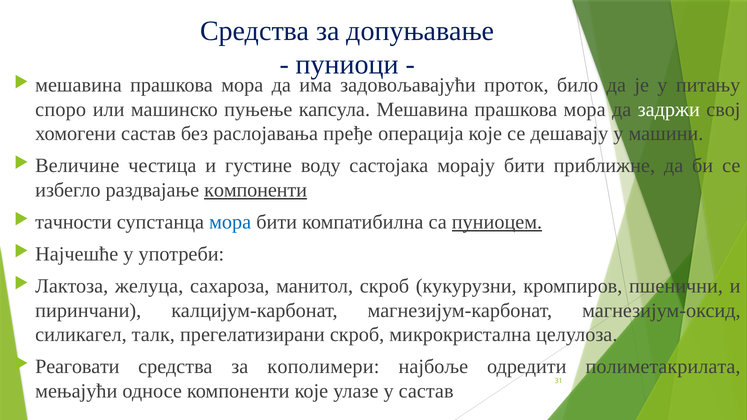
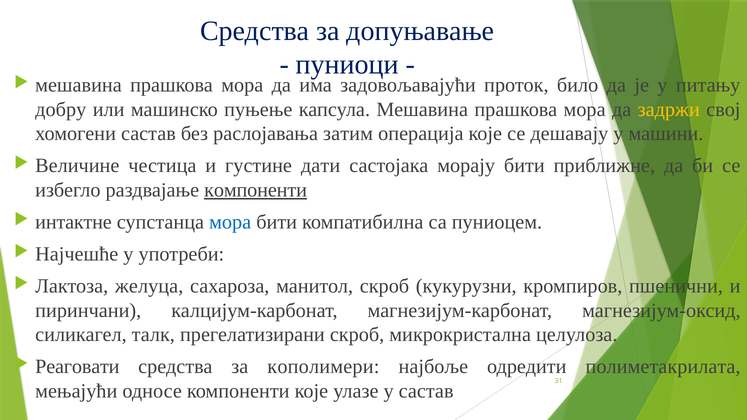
споро: споро -> добру (61, 110)
задржи colour: white -> yellow (669, 110)
пређе: пређе -> затим (348, 134)
воду: воду -> дати (321, 166)
тачности: тачности -> интактне (74, 222)
пуниоцем underline: present -> none (497, 222)
